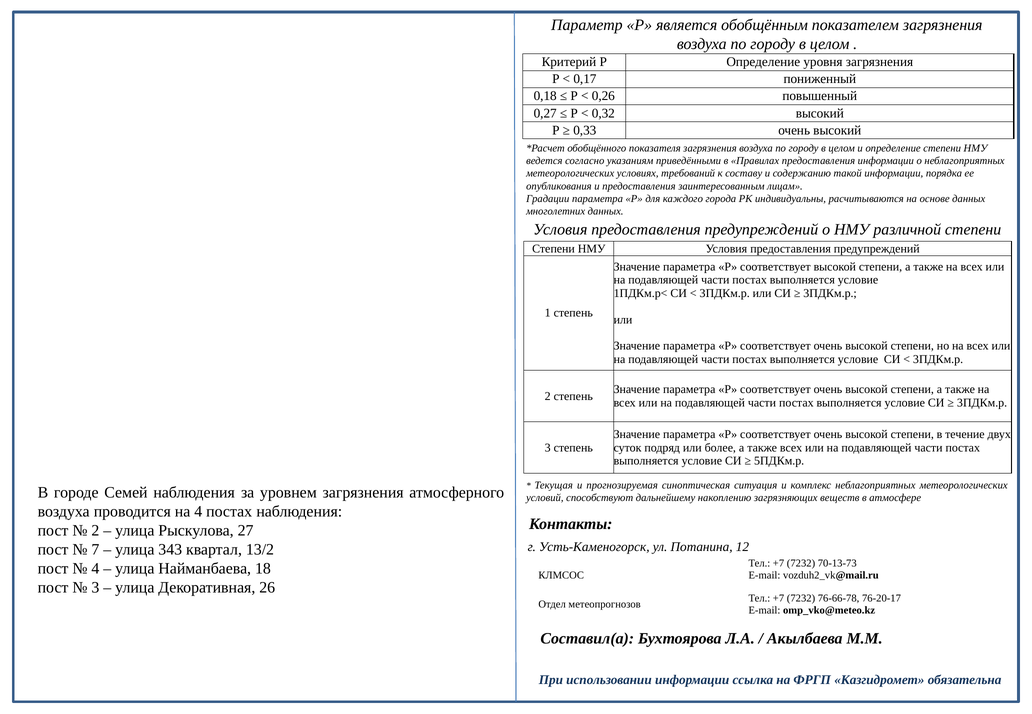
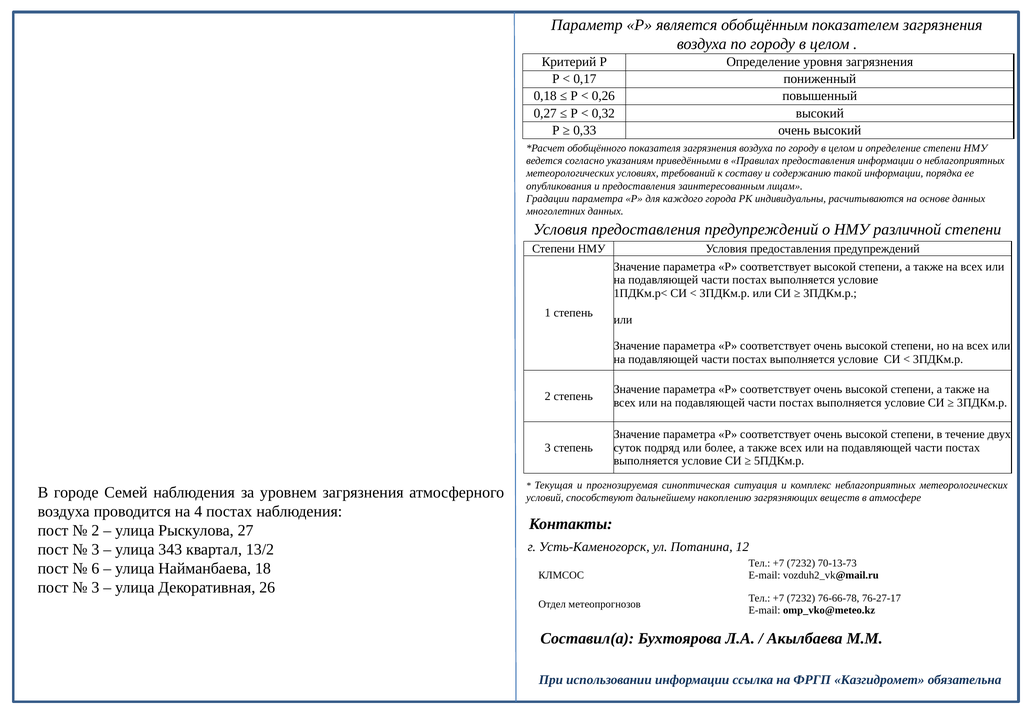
7: 7 -> 3 (95, 550)
4: 4 -> 6 (95, 569)
76-20-17: 76-20-17 -> 76-27-17 (882, 599)
